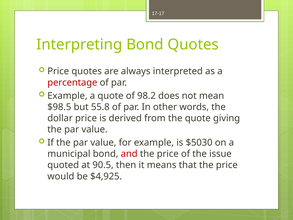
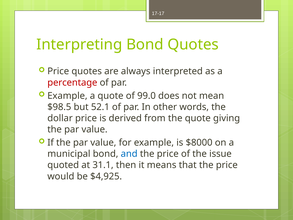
98.2: 98.2 -> 99.0 (146, 96)
55.8: 55.8 -> 52.1 (100, 107)
$5030: $5030 -> $8000 (199, 142)
and colour: red -> blue (129, 154)
90.5: 90.5 -> 31.1 (103, 165)
